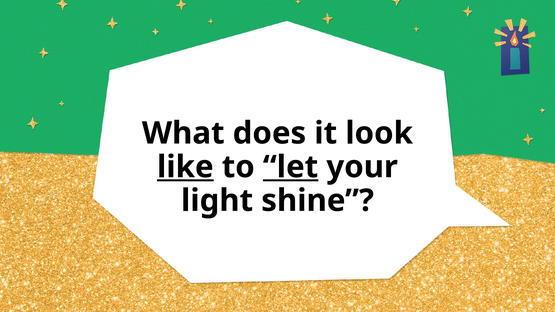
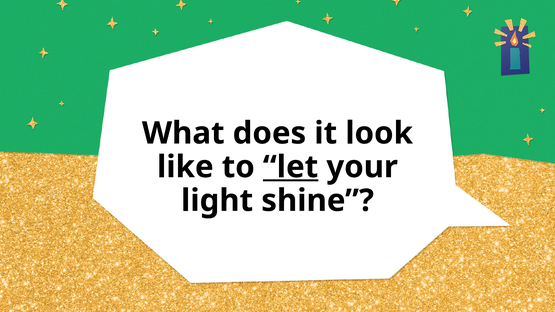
like underline: present -> none (185, 167)
